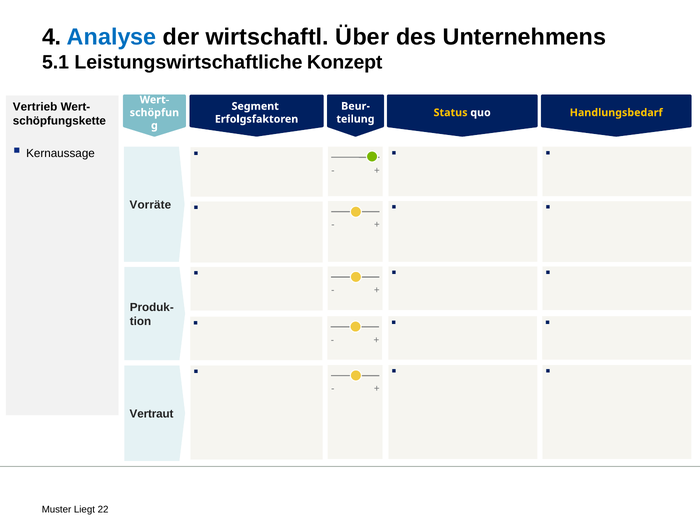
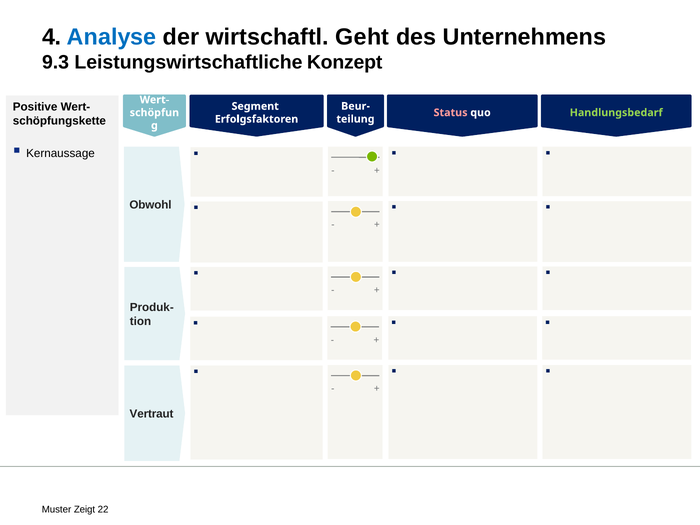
Über: Über -> Geht (362, 37)
5.1: 5.1 -> 9.3 (56, 62)
Vertrieb: Vertrieb -> Positive (35, 107)
Status colour: yellow -> pink (451, 113)
Handlungsbedarf colour: yellow -> light green (616, 113)
Vorräte: Vorräte -> Obwohl (150, 205)
Liegt: Liegt -> Zeigt (85, 509)
